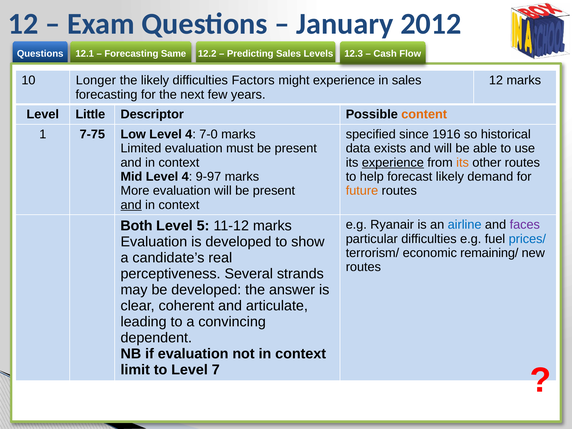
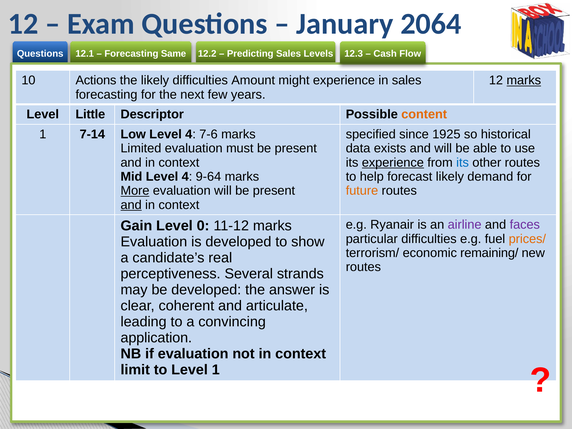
2012: 2012 -> 2064 (431, 24)
Longer: Longer -> Actions (96, 80)
Factors: Factors -> Amount (253, 80)
marks underline: none -> present (524, 80)
7-75: 7-75 -> 7-14 (92, 134)
7-0: 7-0 -> 7-6 (208, 134)
1916: 1916 -> 1925 (446, 134)
its colour: orange -> blue (463, 163)
9-97: 9-97 -> 9-64 (208, 177)
More underline: none -> present (135, 191)
airline colour: blue -> purple (465, 225)
Both: Both -> Gain (136, 226)
5: 5 -> 0 (203, 226)
prices/ colour: blue -> orange (527, 239)
dependent: dependent -> application (156, 338)
Level 7: 7 -> 1 (216, 370)
